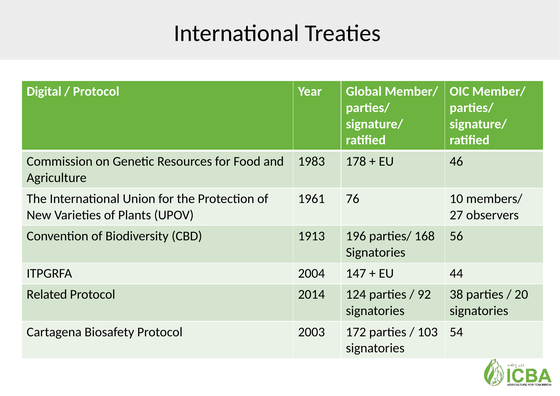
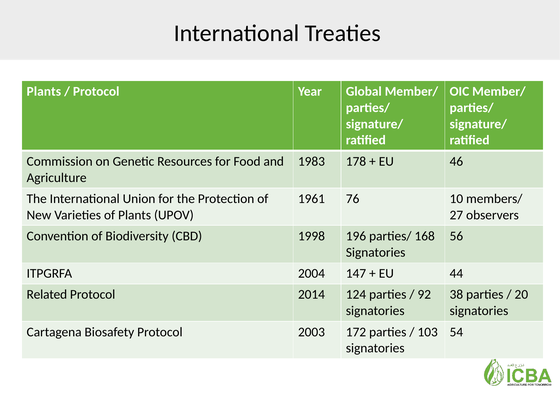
Digital: Digital -> Plants (44, 91)
1913: 1913 -> 1998 (311, 236)
